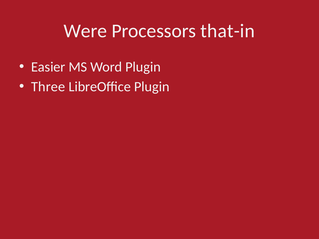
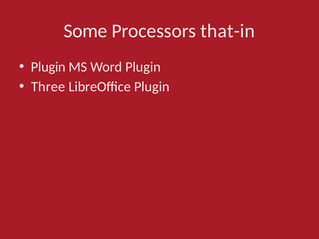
Were: Were -> Some (85, 31)
Easier: Easier -> Plugin (48, 67)
